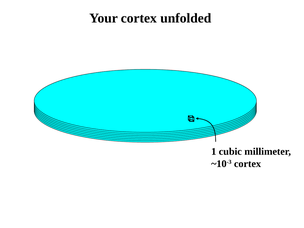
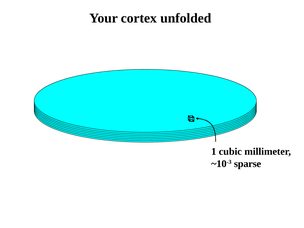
~10-3 cortex: cortex -> sparse (248, 164)
